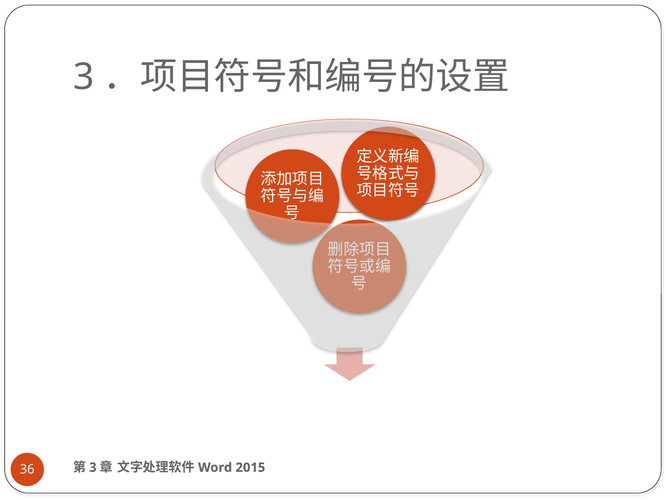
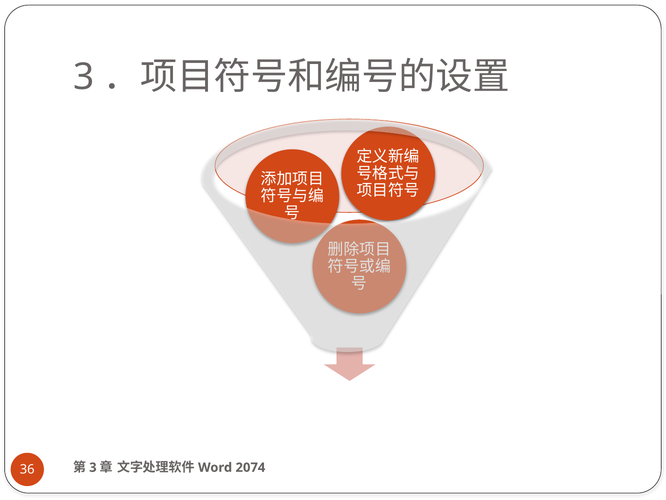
2015: 2015 -> 2074 (250, 467)
